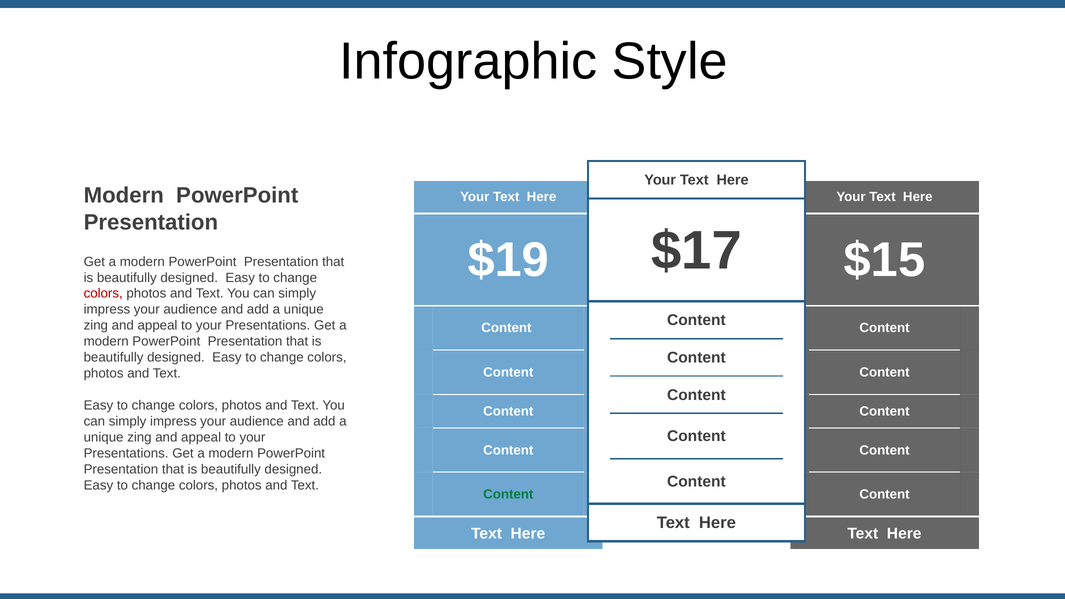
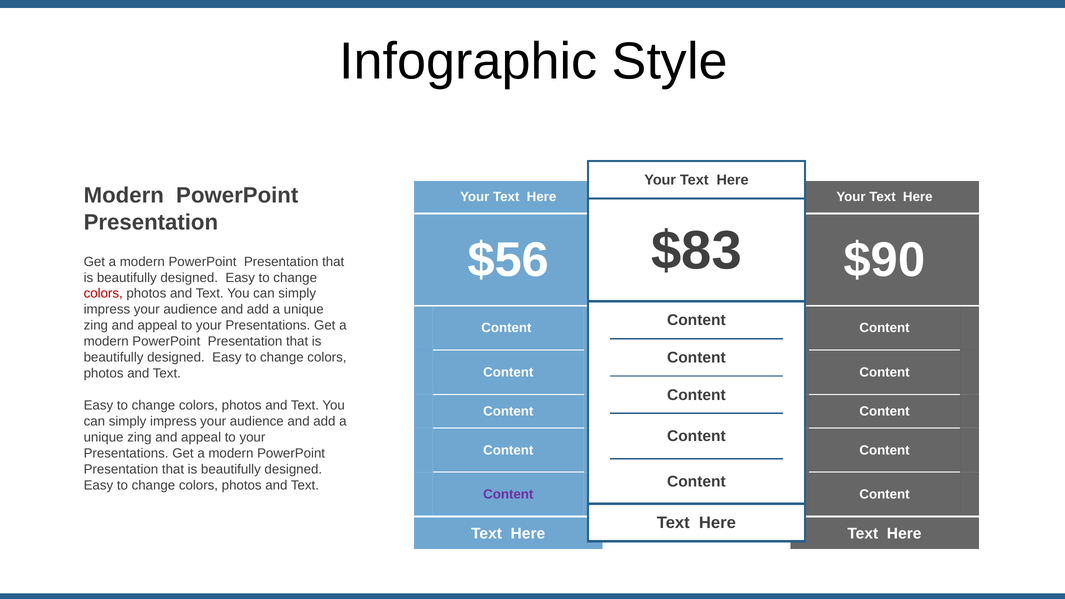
$17: $17 -> $83 (696, 251)
$19: $19 -> $56 (508, 260)
$15: $15 -> $90 (885, 260)
Content colour: green -> purple (508, 495)
